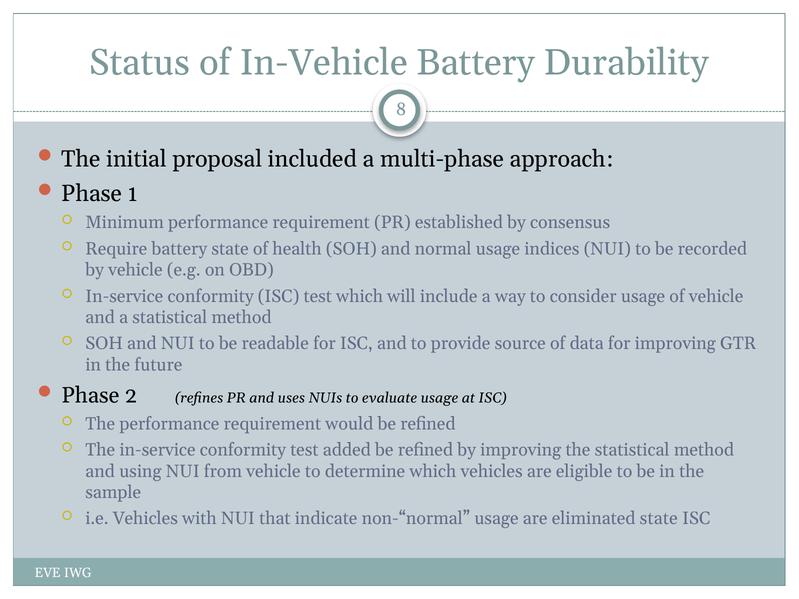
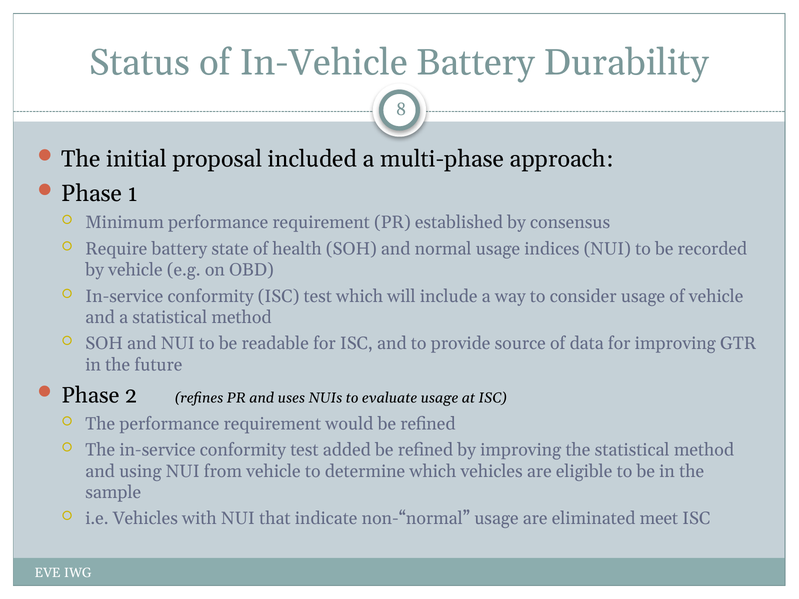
eliminated state: state -> meet (659, 519)
